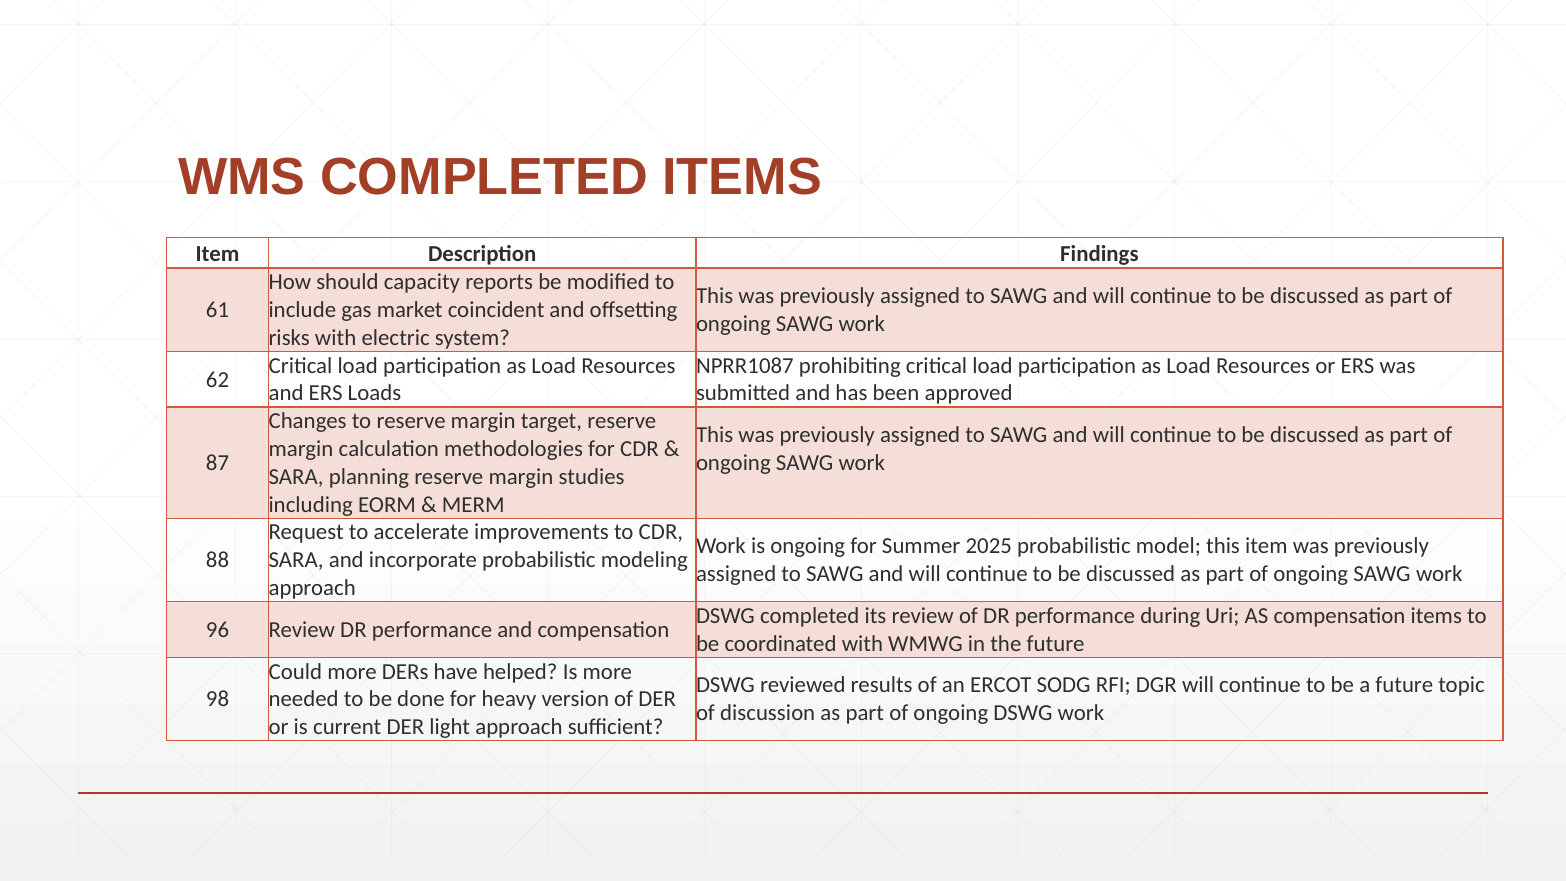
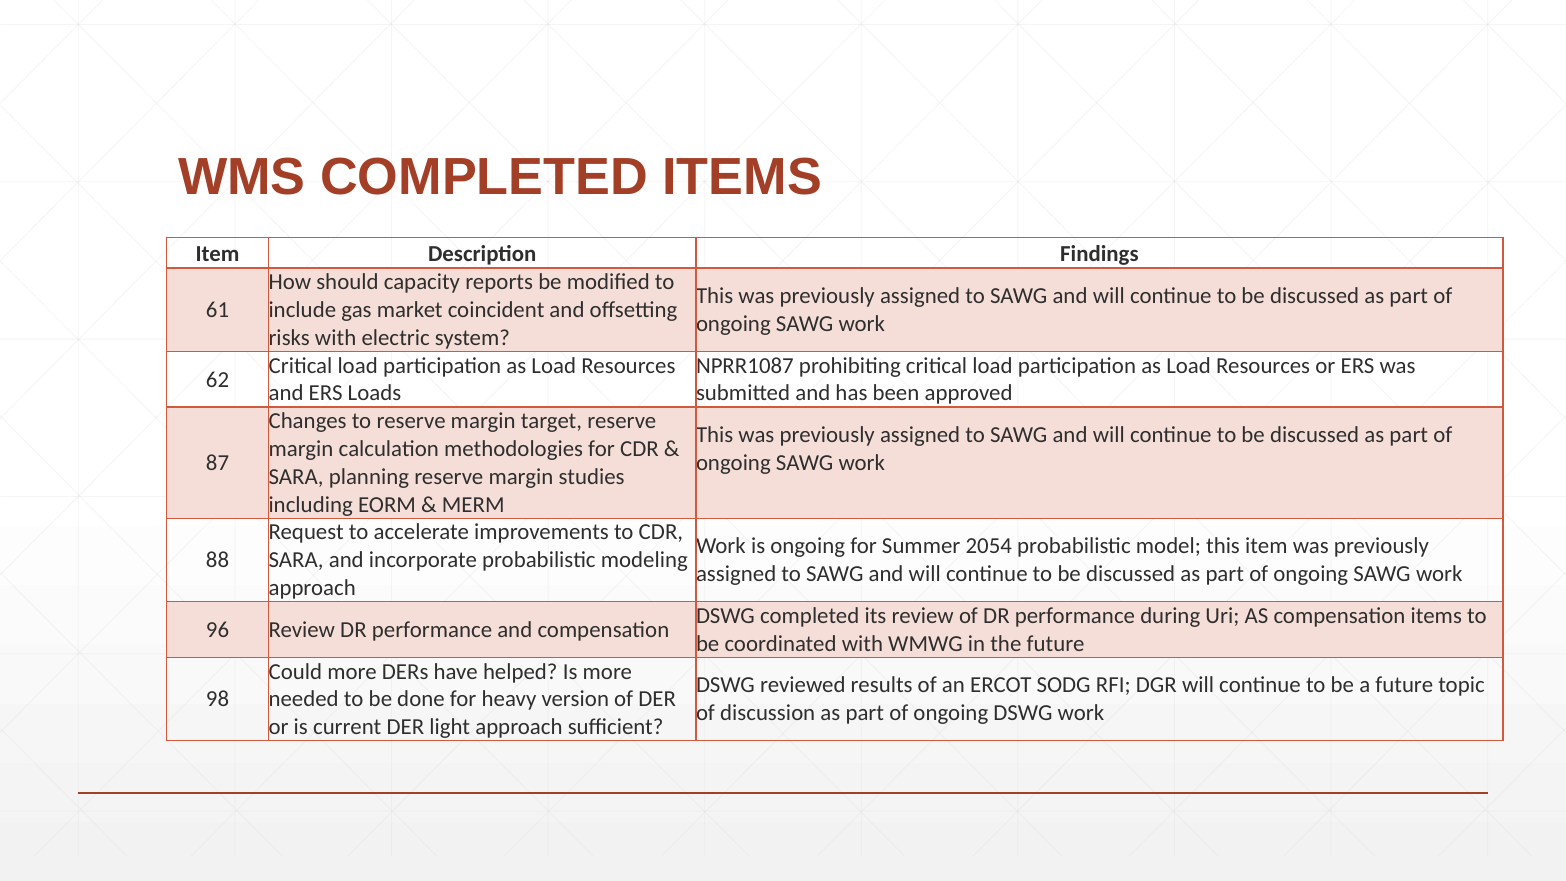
2025: 2025 -> 2054 (989, 546)
